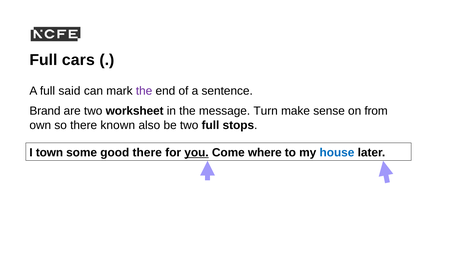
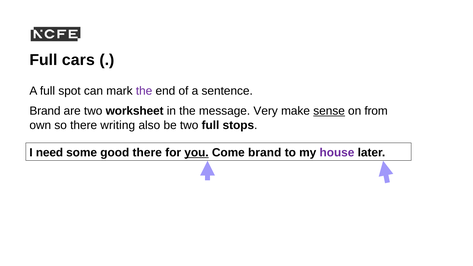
said: said -> spot (70, 91)
Turn: Turn -> Very (266, 111)
sense underline: none -> present (329, 111)
known: known -> writing (118, 125)
town: town -> need (49, 153)
Come where: where -> brand (265, 153)
house colour: blue -> purple (337, 153)
